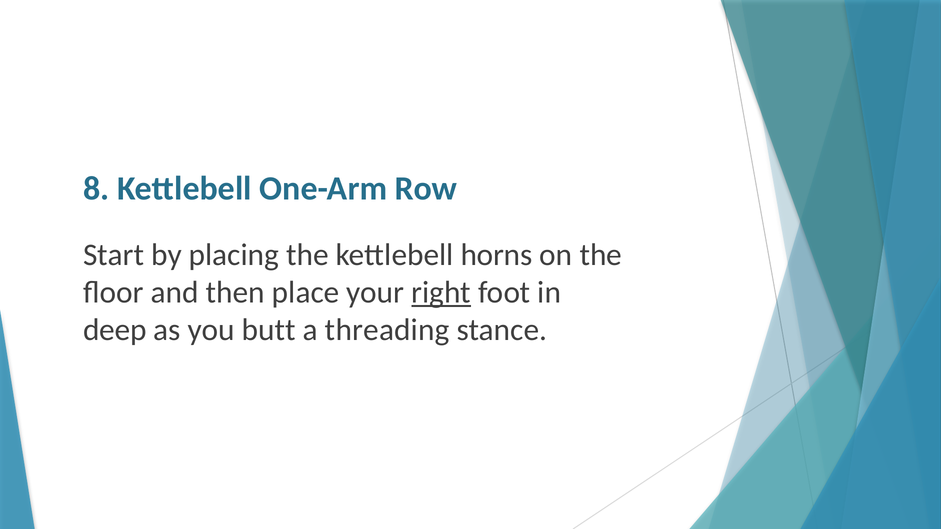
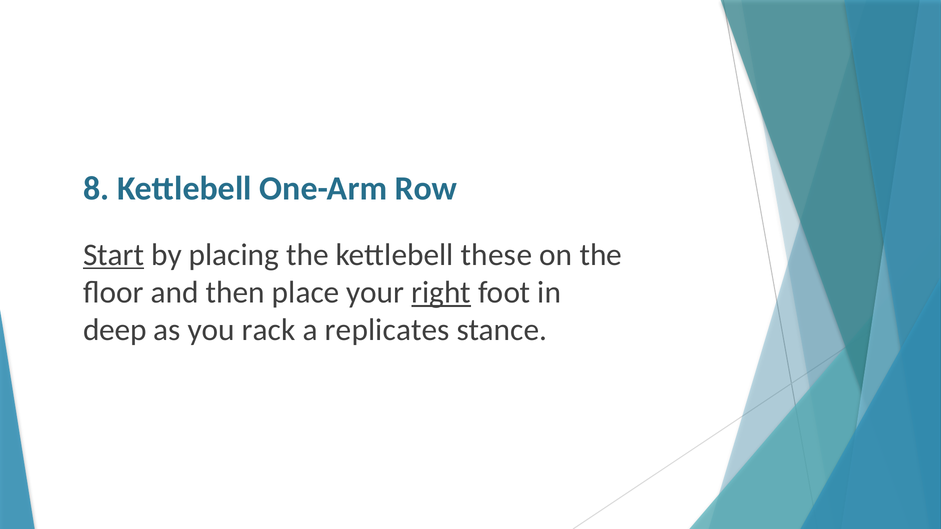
Start underline: none -> present (114, 255)
horns: horns -> these (496, 255)
butt: butt -> rack (269, 330)
threading: threading -> replicates (387, 330)
